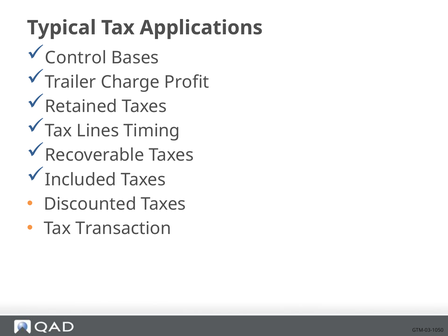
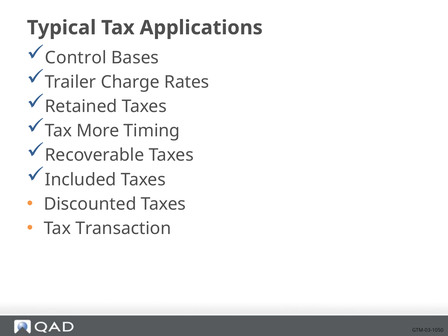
Profit: Profit -> Rates (187, 82)
Lines: Lines -> More (98, 131)
